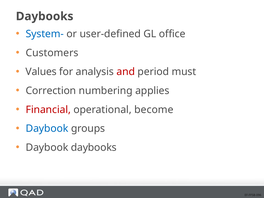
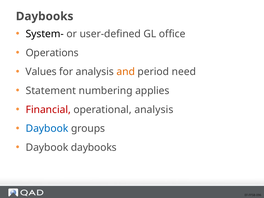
System- colour: blue -> black (45, 34)
Customers: Customers -> Operations (52, 53)
and colour: red -> orange (126, 72)
must: must -> need (184, 72)
Correction: Correction -> Statement (51, 91)
operational become: become -> analysis (154, 110)
